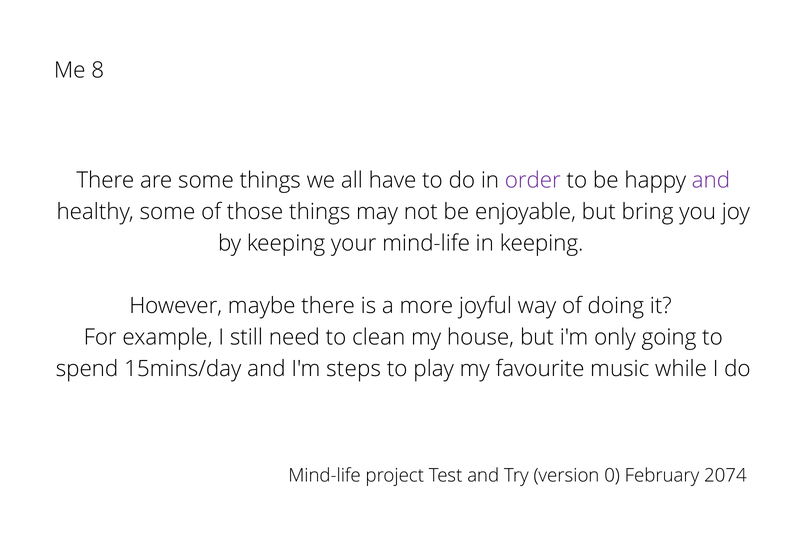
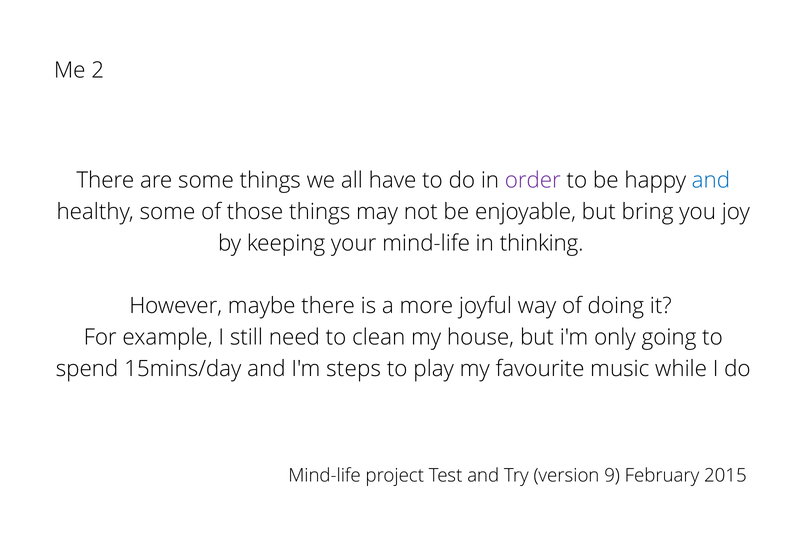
8: 8 -> 2 (98, 70)
and colour: purple -> blue (711, 180)
in keeping: keeping -> thinking (542, 243)
0: 0 -> 9 (612, 475)
2074: 2074 -> 2015 (725, 475)
